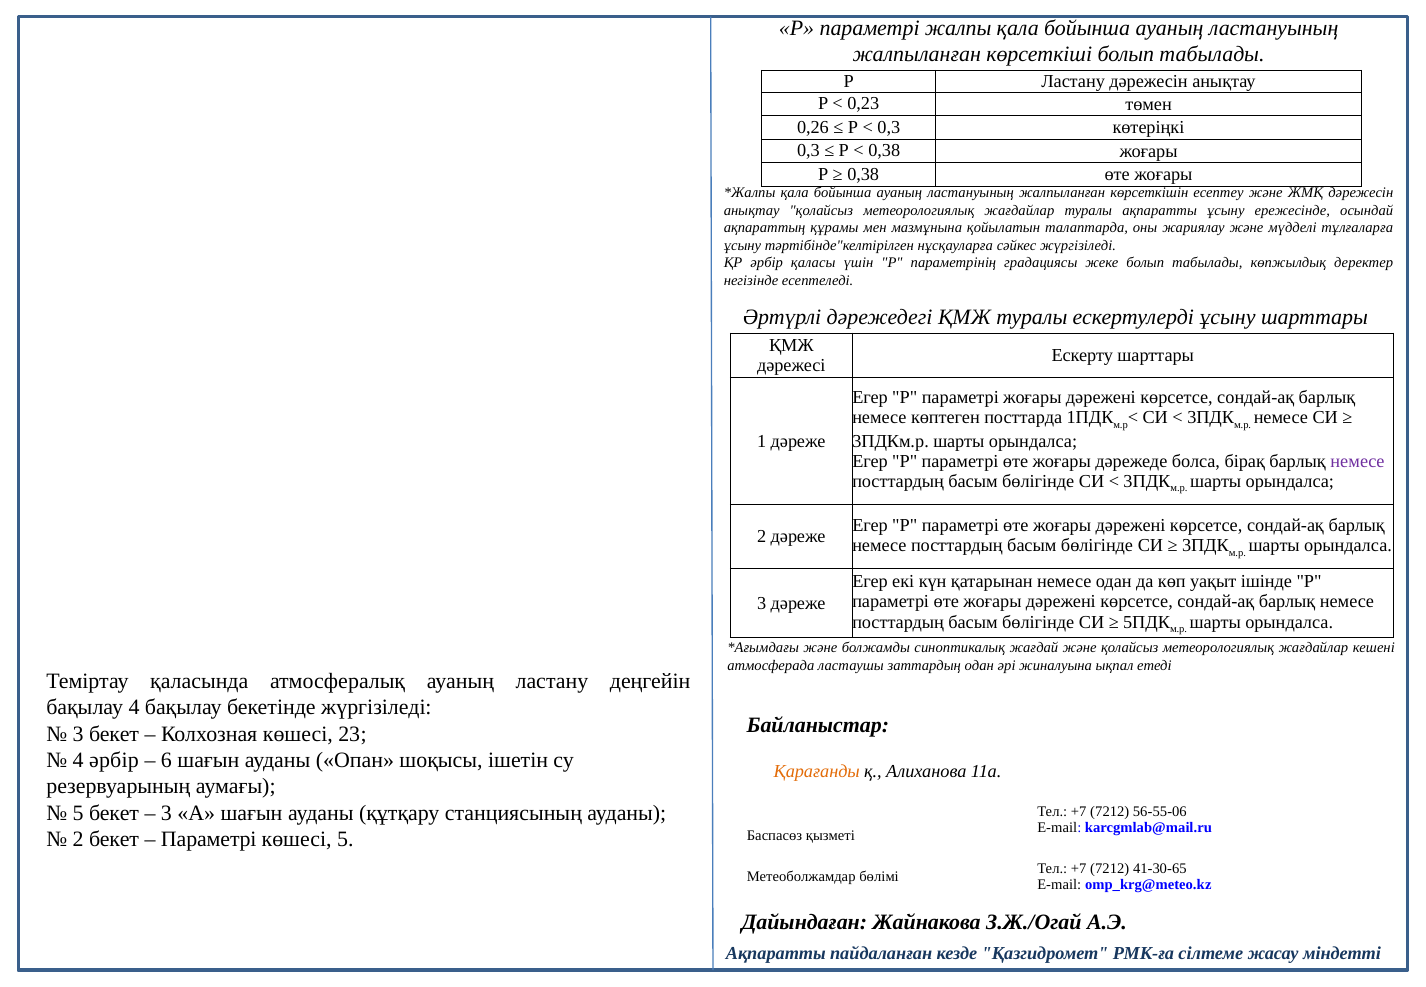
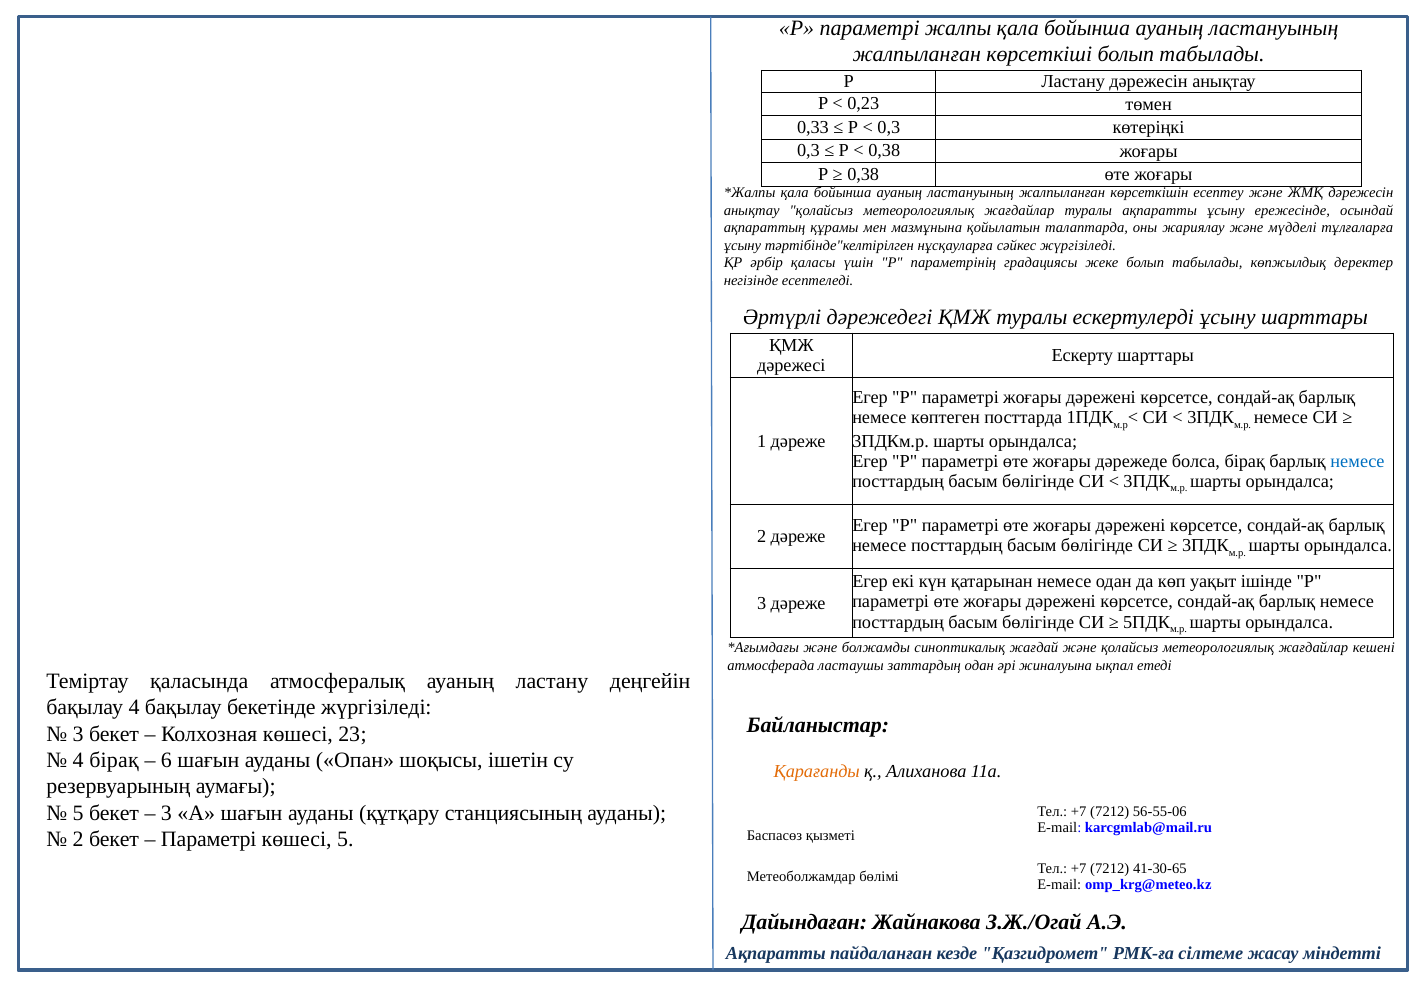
0,26: 0,26 -> 0,33 (813, 127)
немесе colour: purple -> blue (1357, 461)
4 әрбір: әрбір -> бірақ (114, 760)
